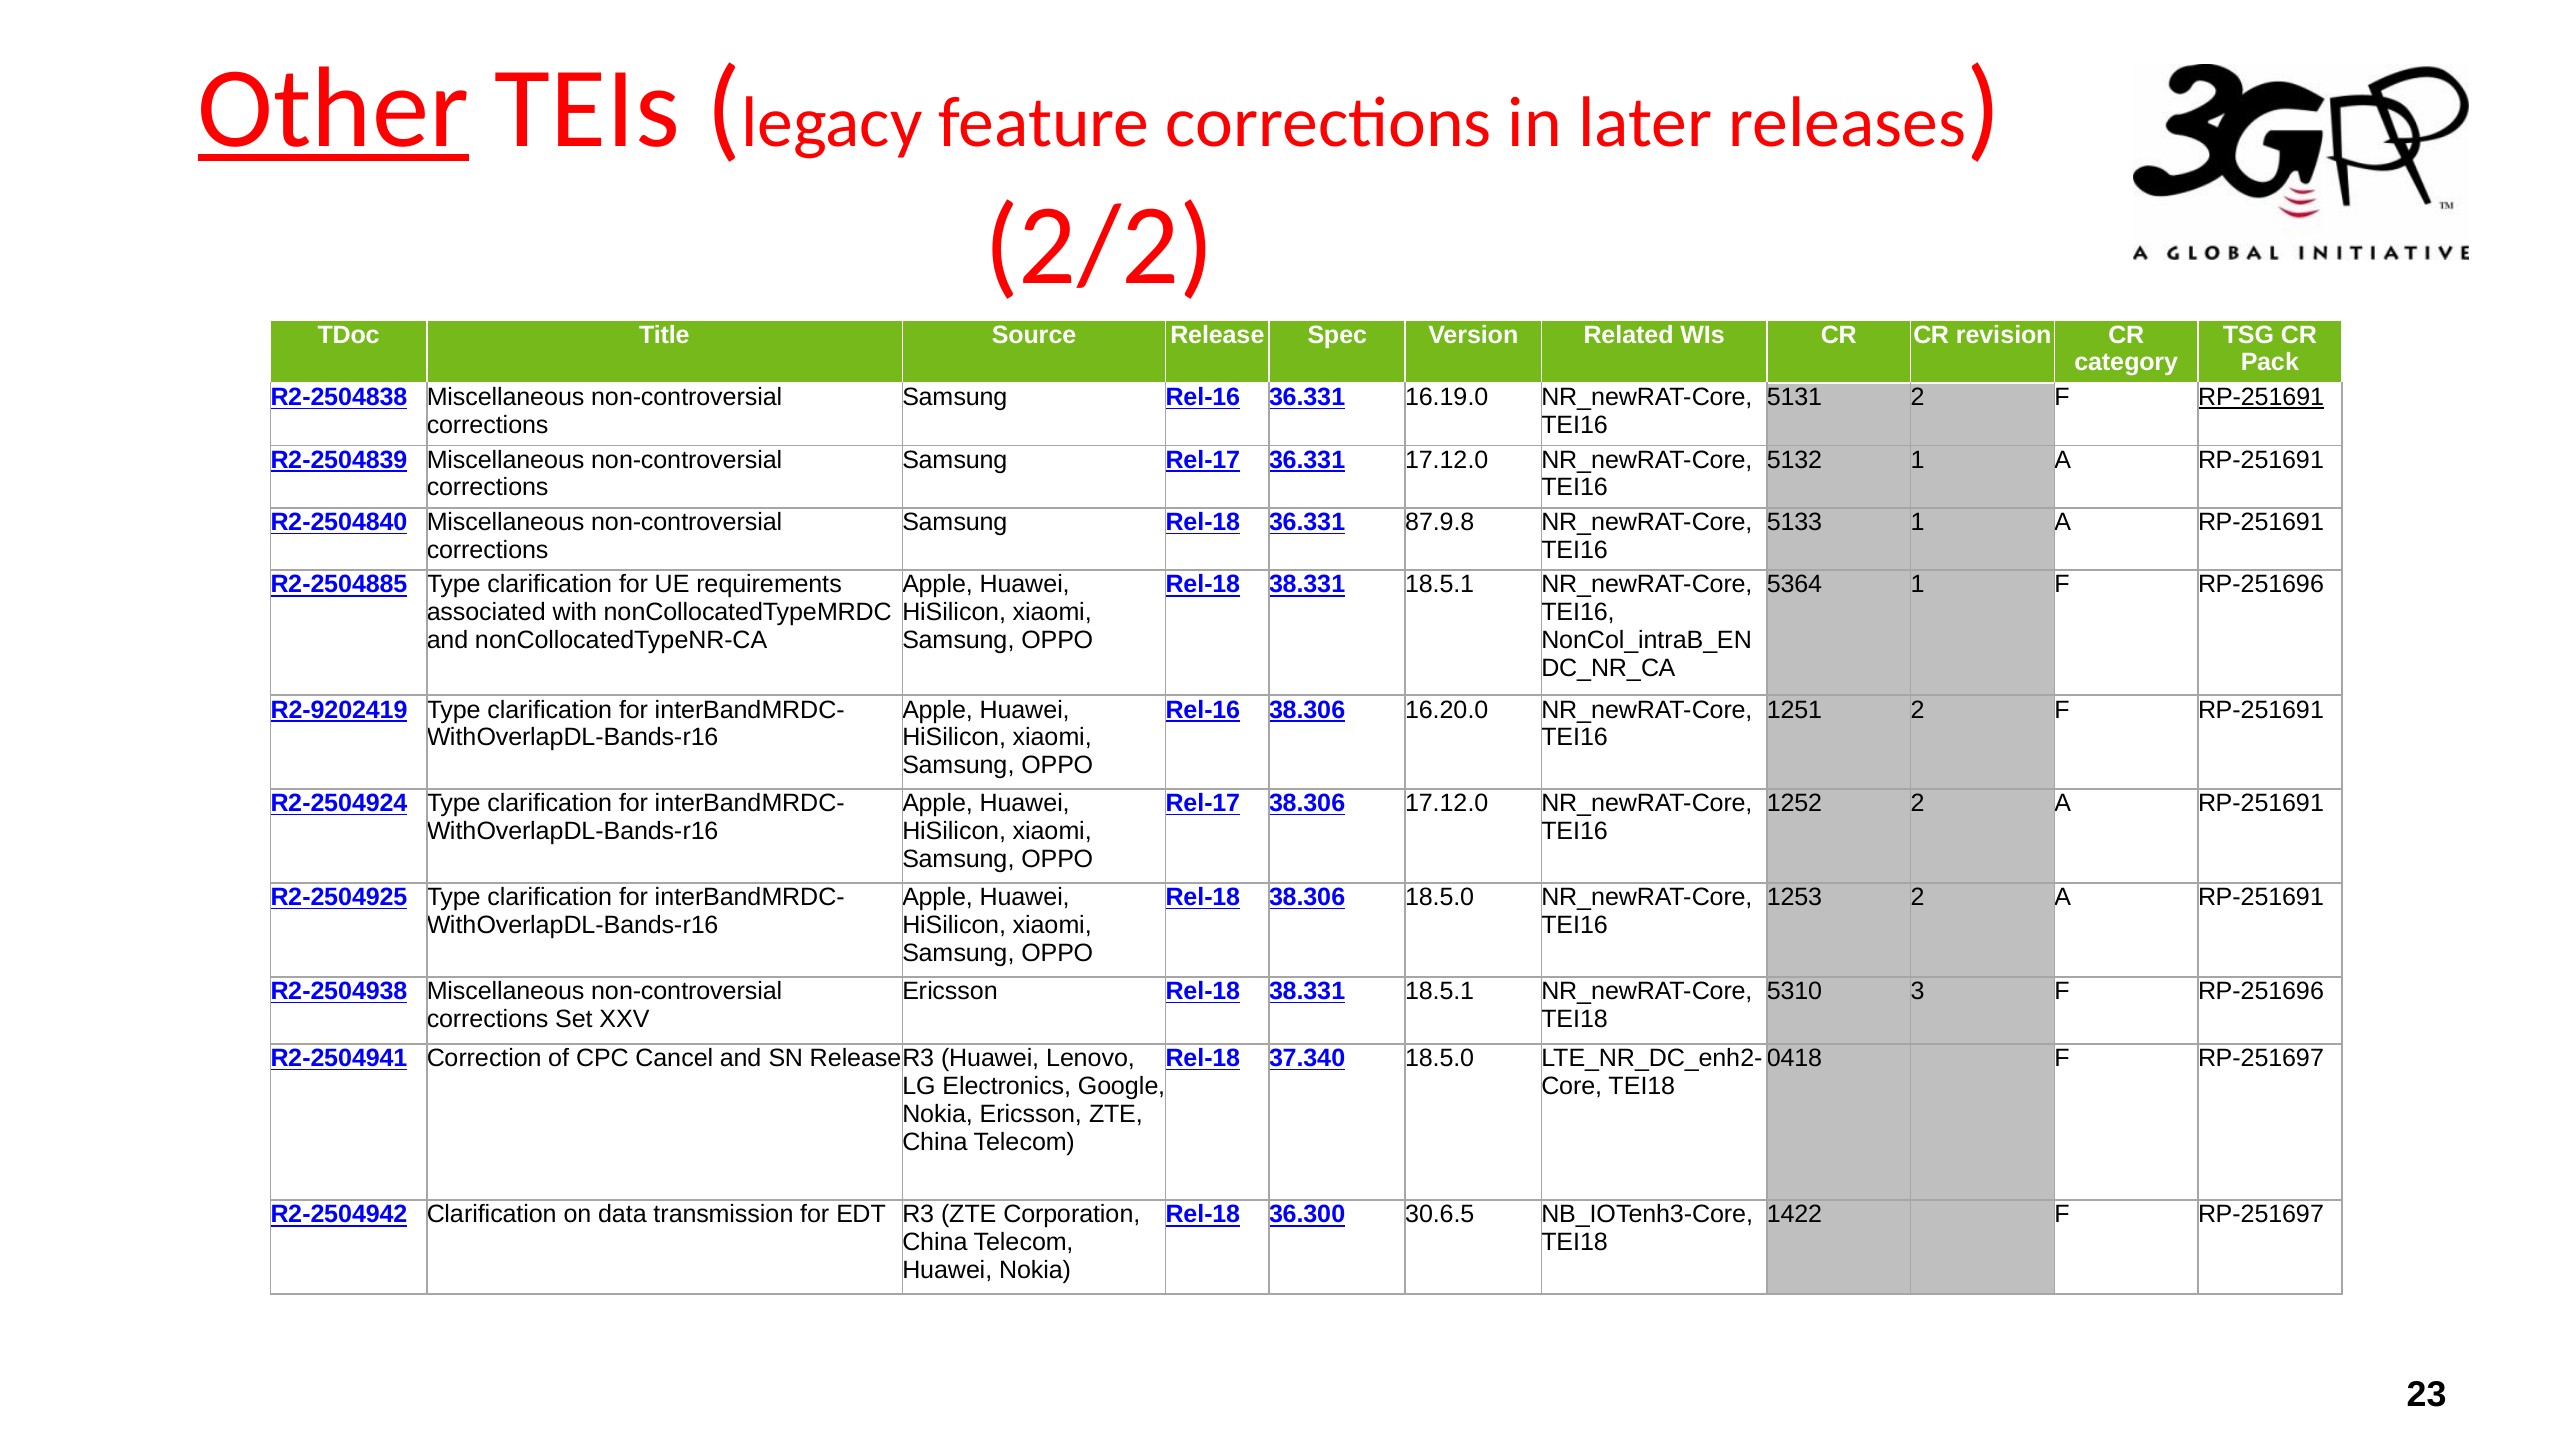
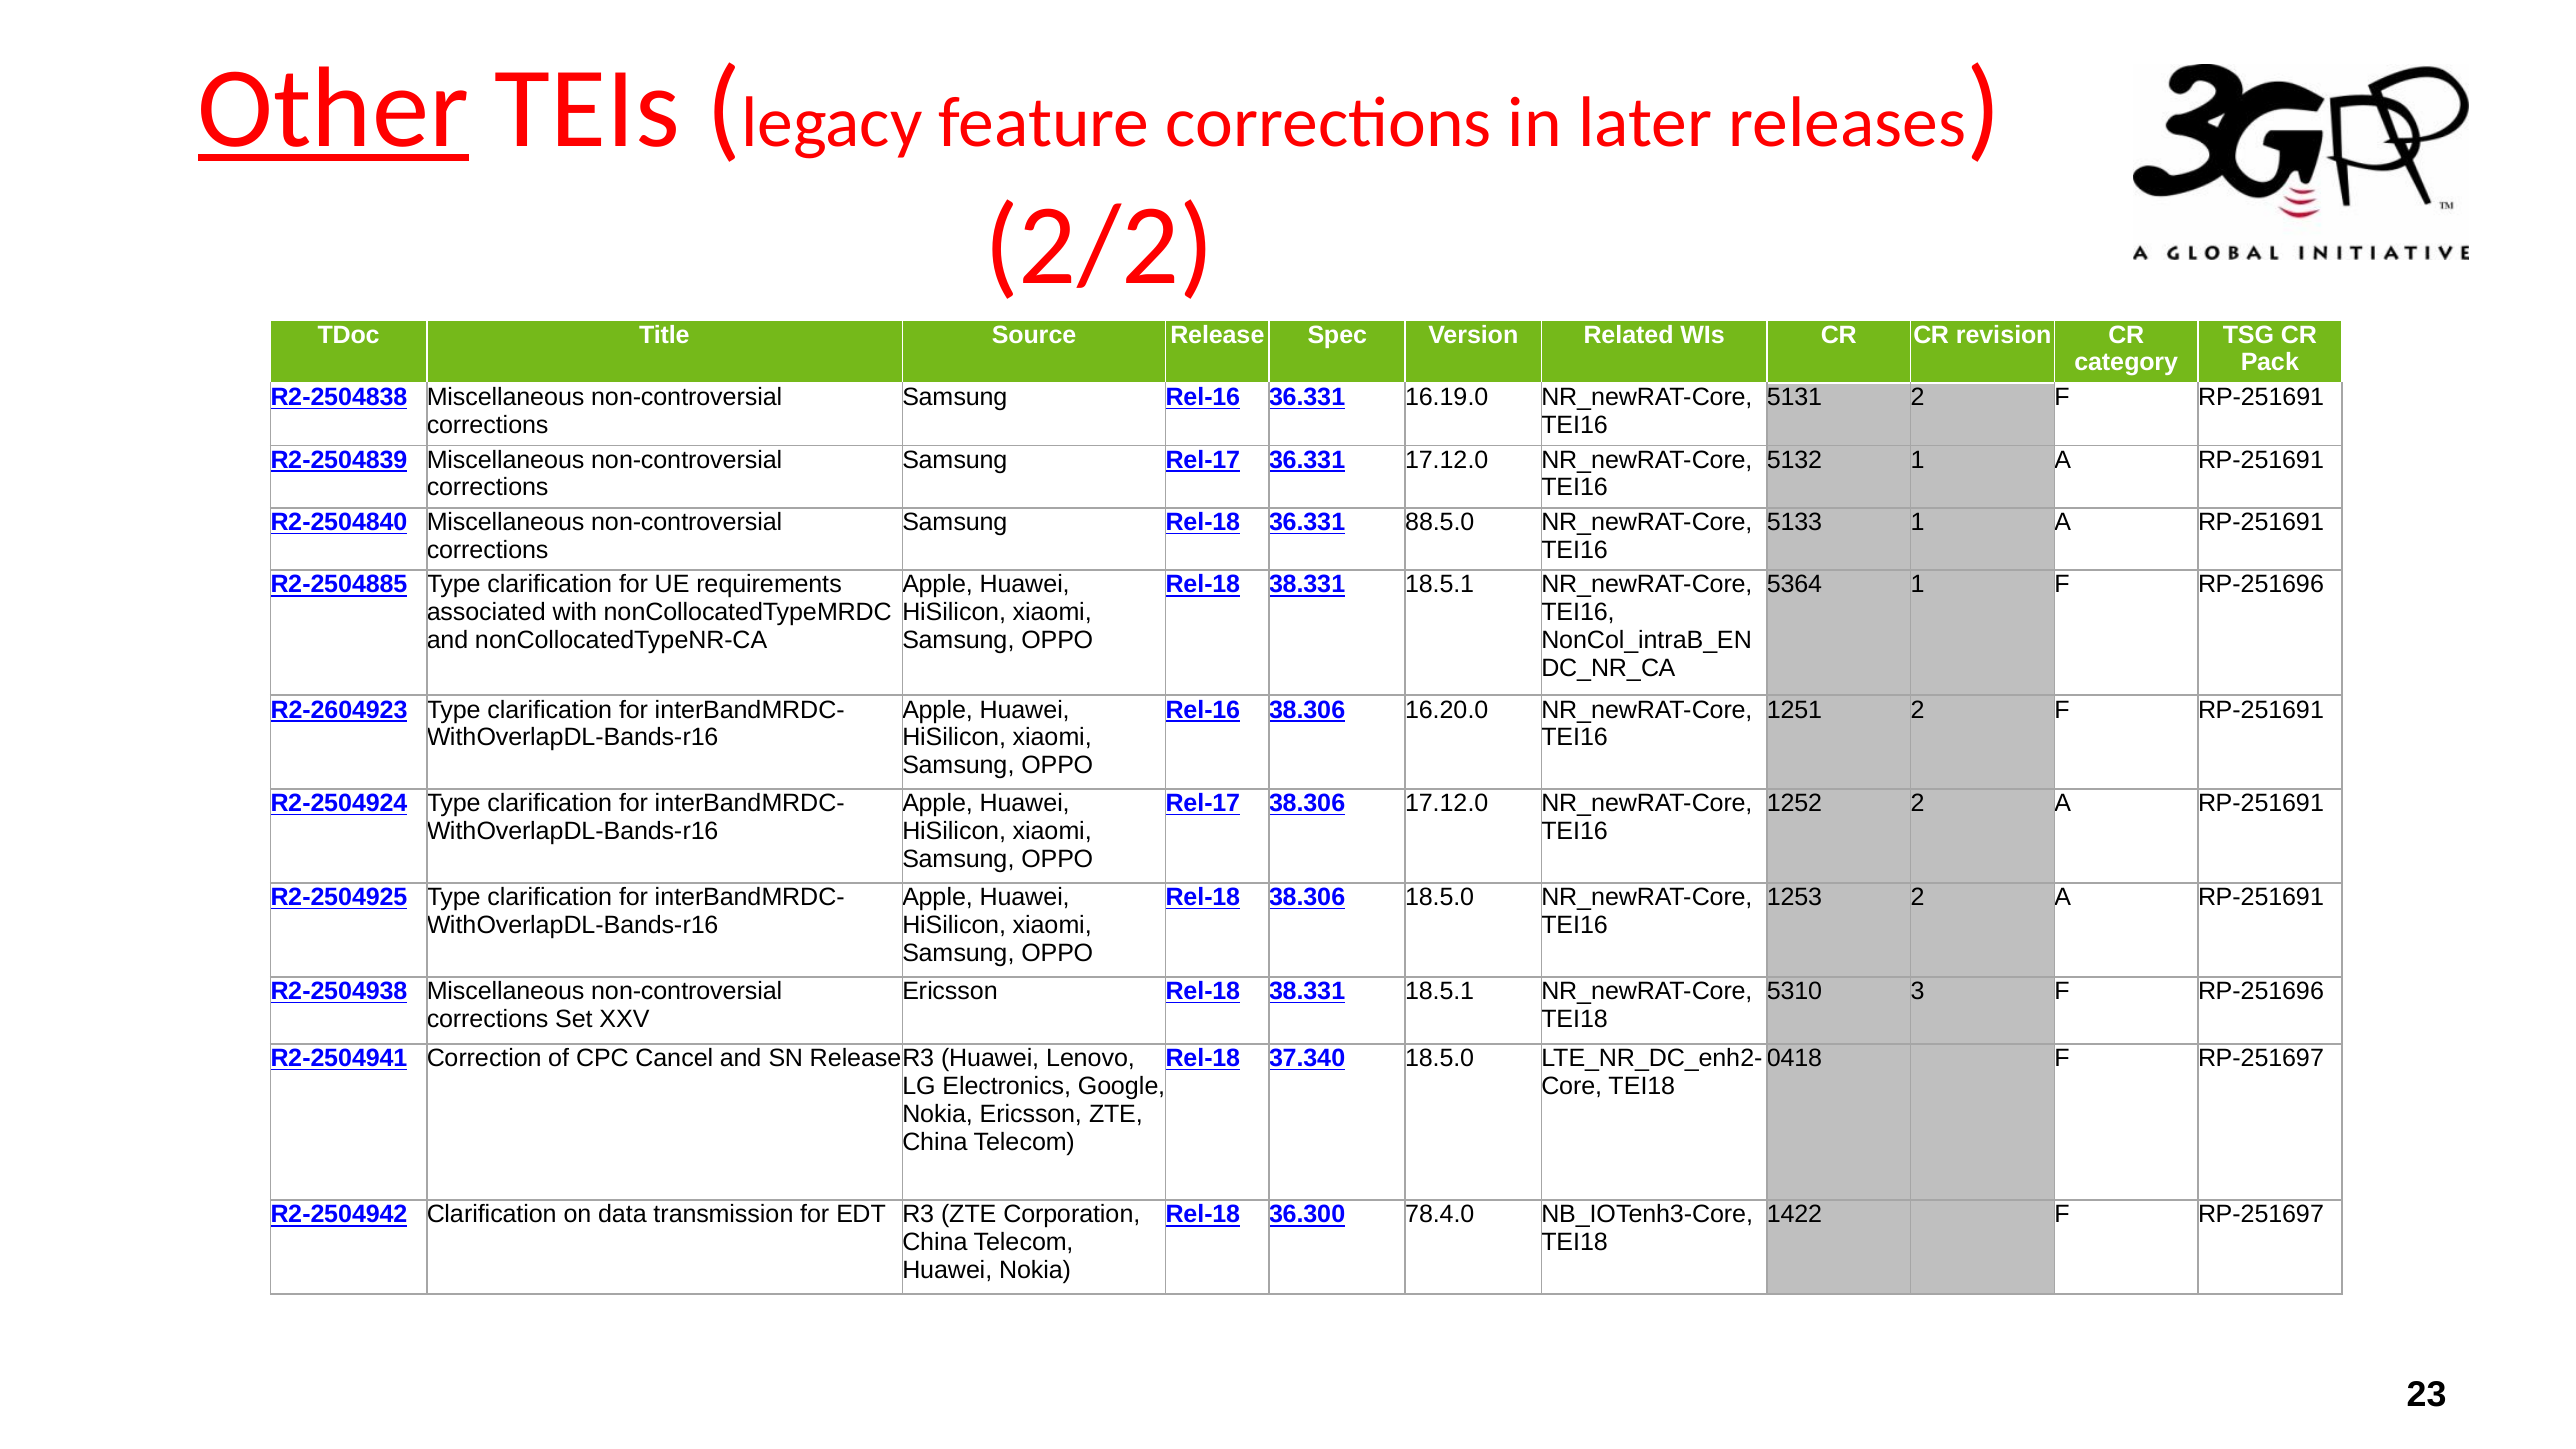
RP-251691 underline: present -> none (2261, 397)
87.9.8: 87.9.8 -> 88.5.0 (1440, 522)
R2-9202419: R2-9202419 -> R2-2604923 (339, 710)
30.6.5: 30.6.5 -> 78.4.0 (1440, 1215)
